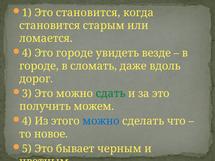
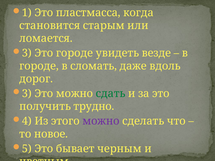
Это становится: становится -> пластмасса (88, 13)
4: 4 -> 3 (27, 53)
можем: можем -> трудно (94, 107)
можно colour: blue -> purple (101, 121)
